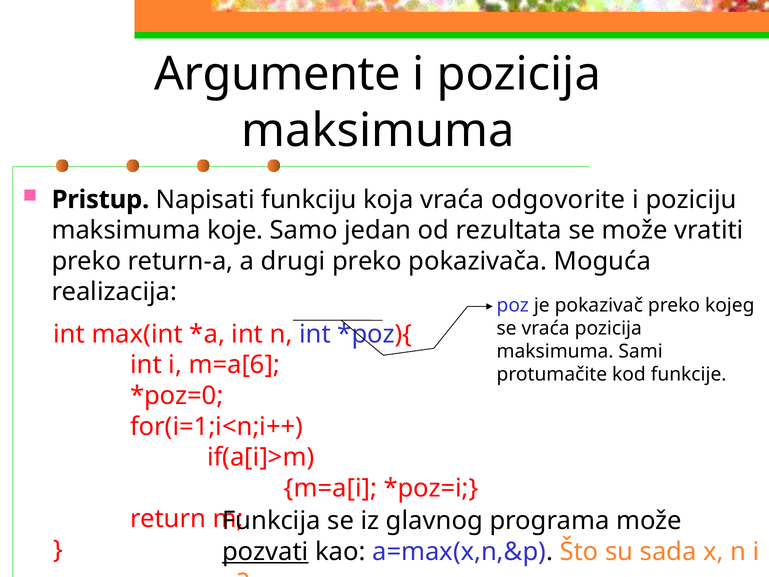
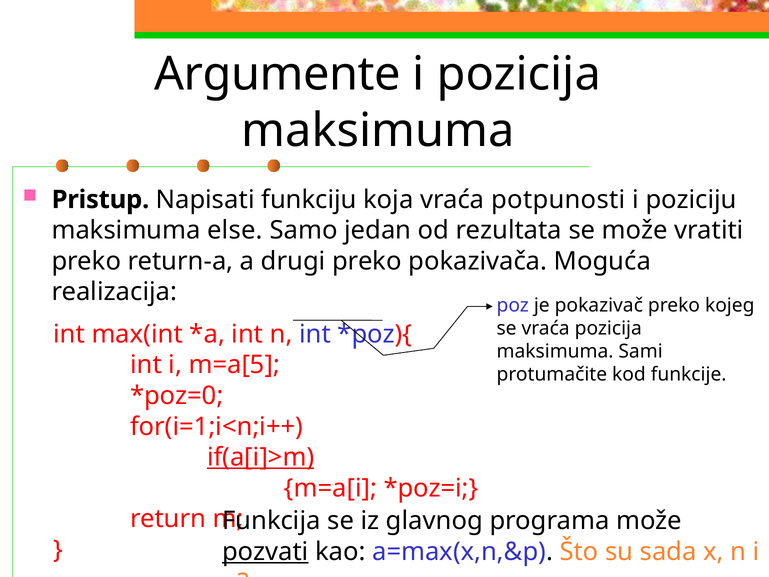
odgovorite: odgovorite -> potpunosti (558, 200)
koje: koje -> else (235, 230)
m=a[6: m=a[6 -> m=a[5 (234, 365)
if(a[i]>m underline: none -> present (261, 457)
